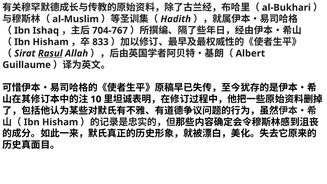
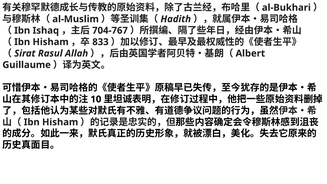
Rasul underline: present -> none (50, 53)
